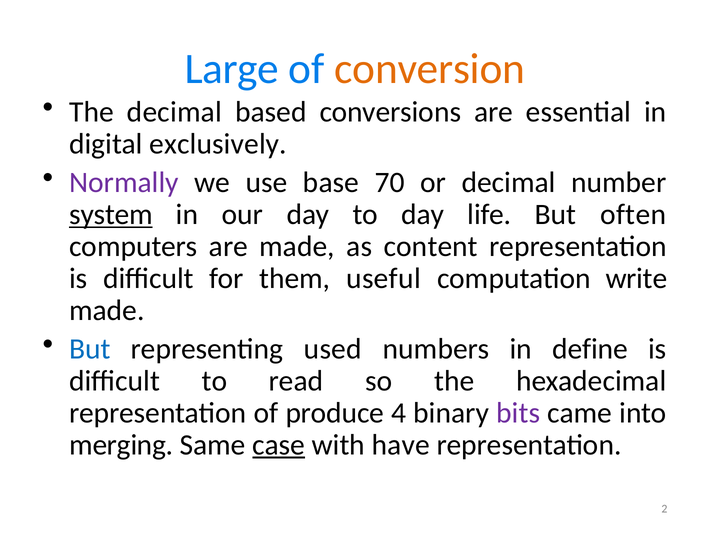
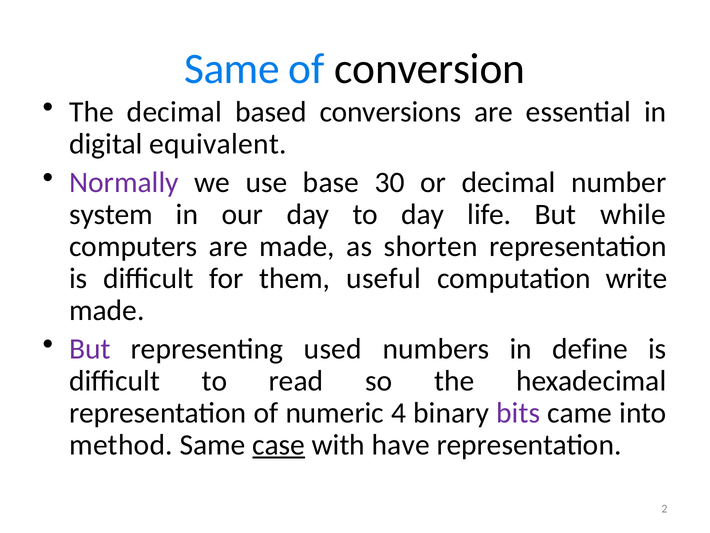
Large: Large -> Same (232, 69)
conversion colour: orange -> black (430, 69)
exclusively: exclusively -> equivalent (218, 144)
70: 70 -> 30 (390, 182)
system underline: present -> none (111, 214)
often: often -> while (633, 214)
content: content -> shorten (431, 246)
But colour: blue -> purple (90, 349)
produce: produce -> numeric (335, 412)
merging: merging -> method (121, 444)
